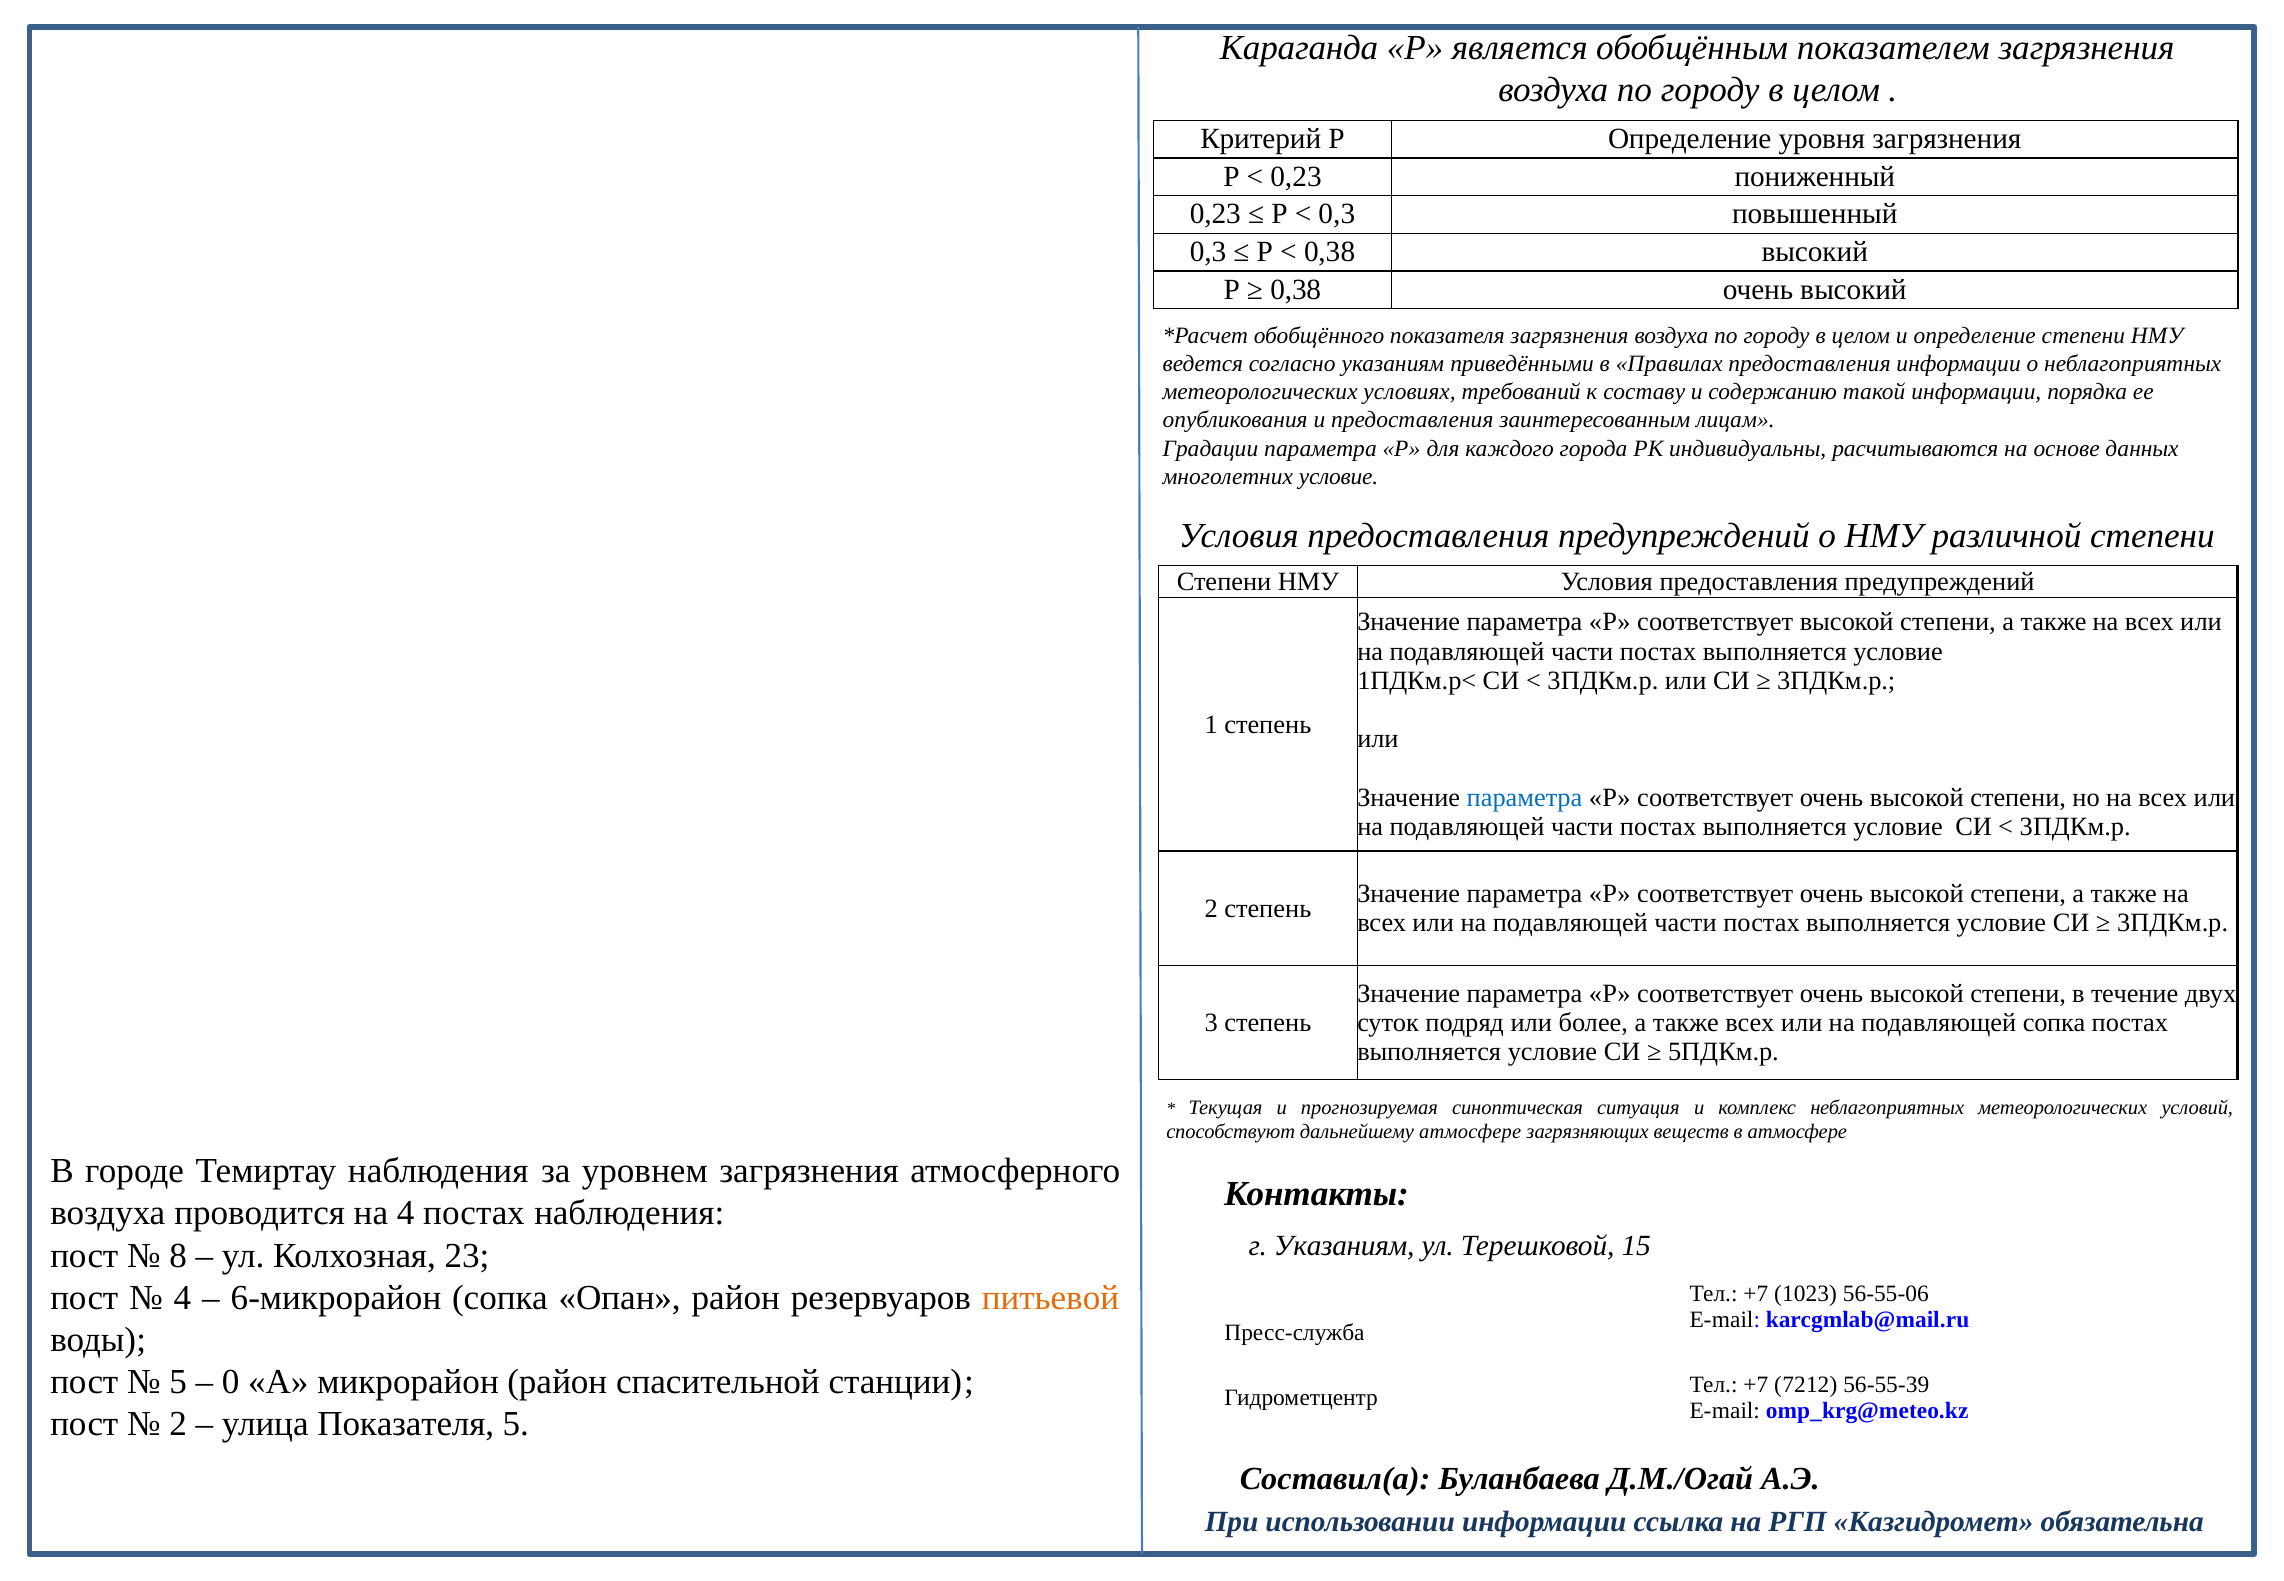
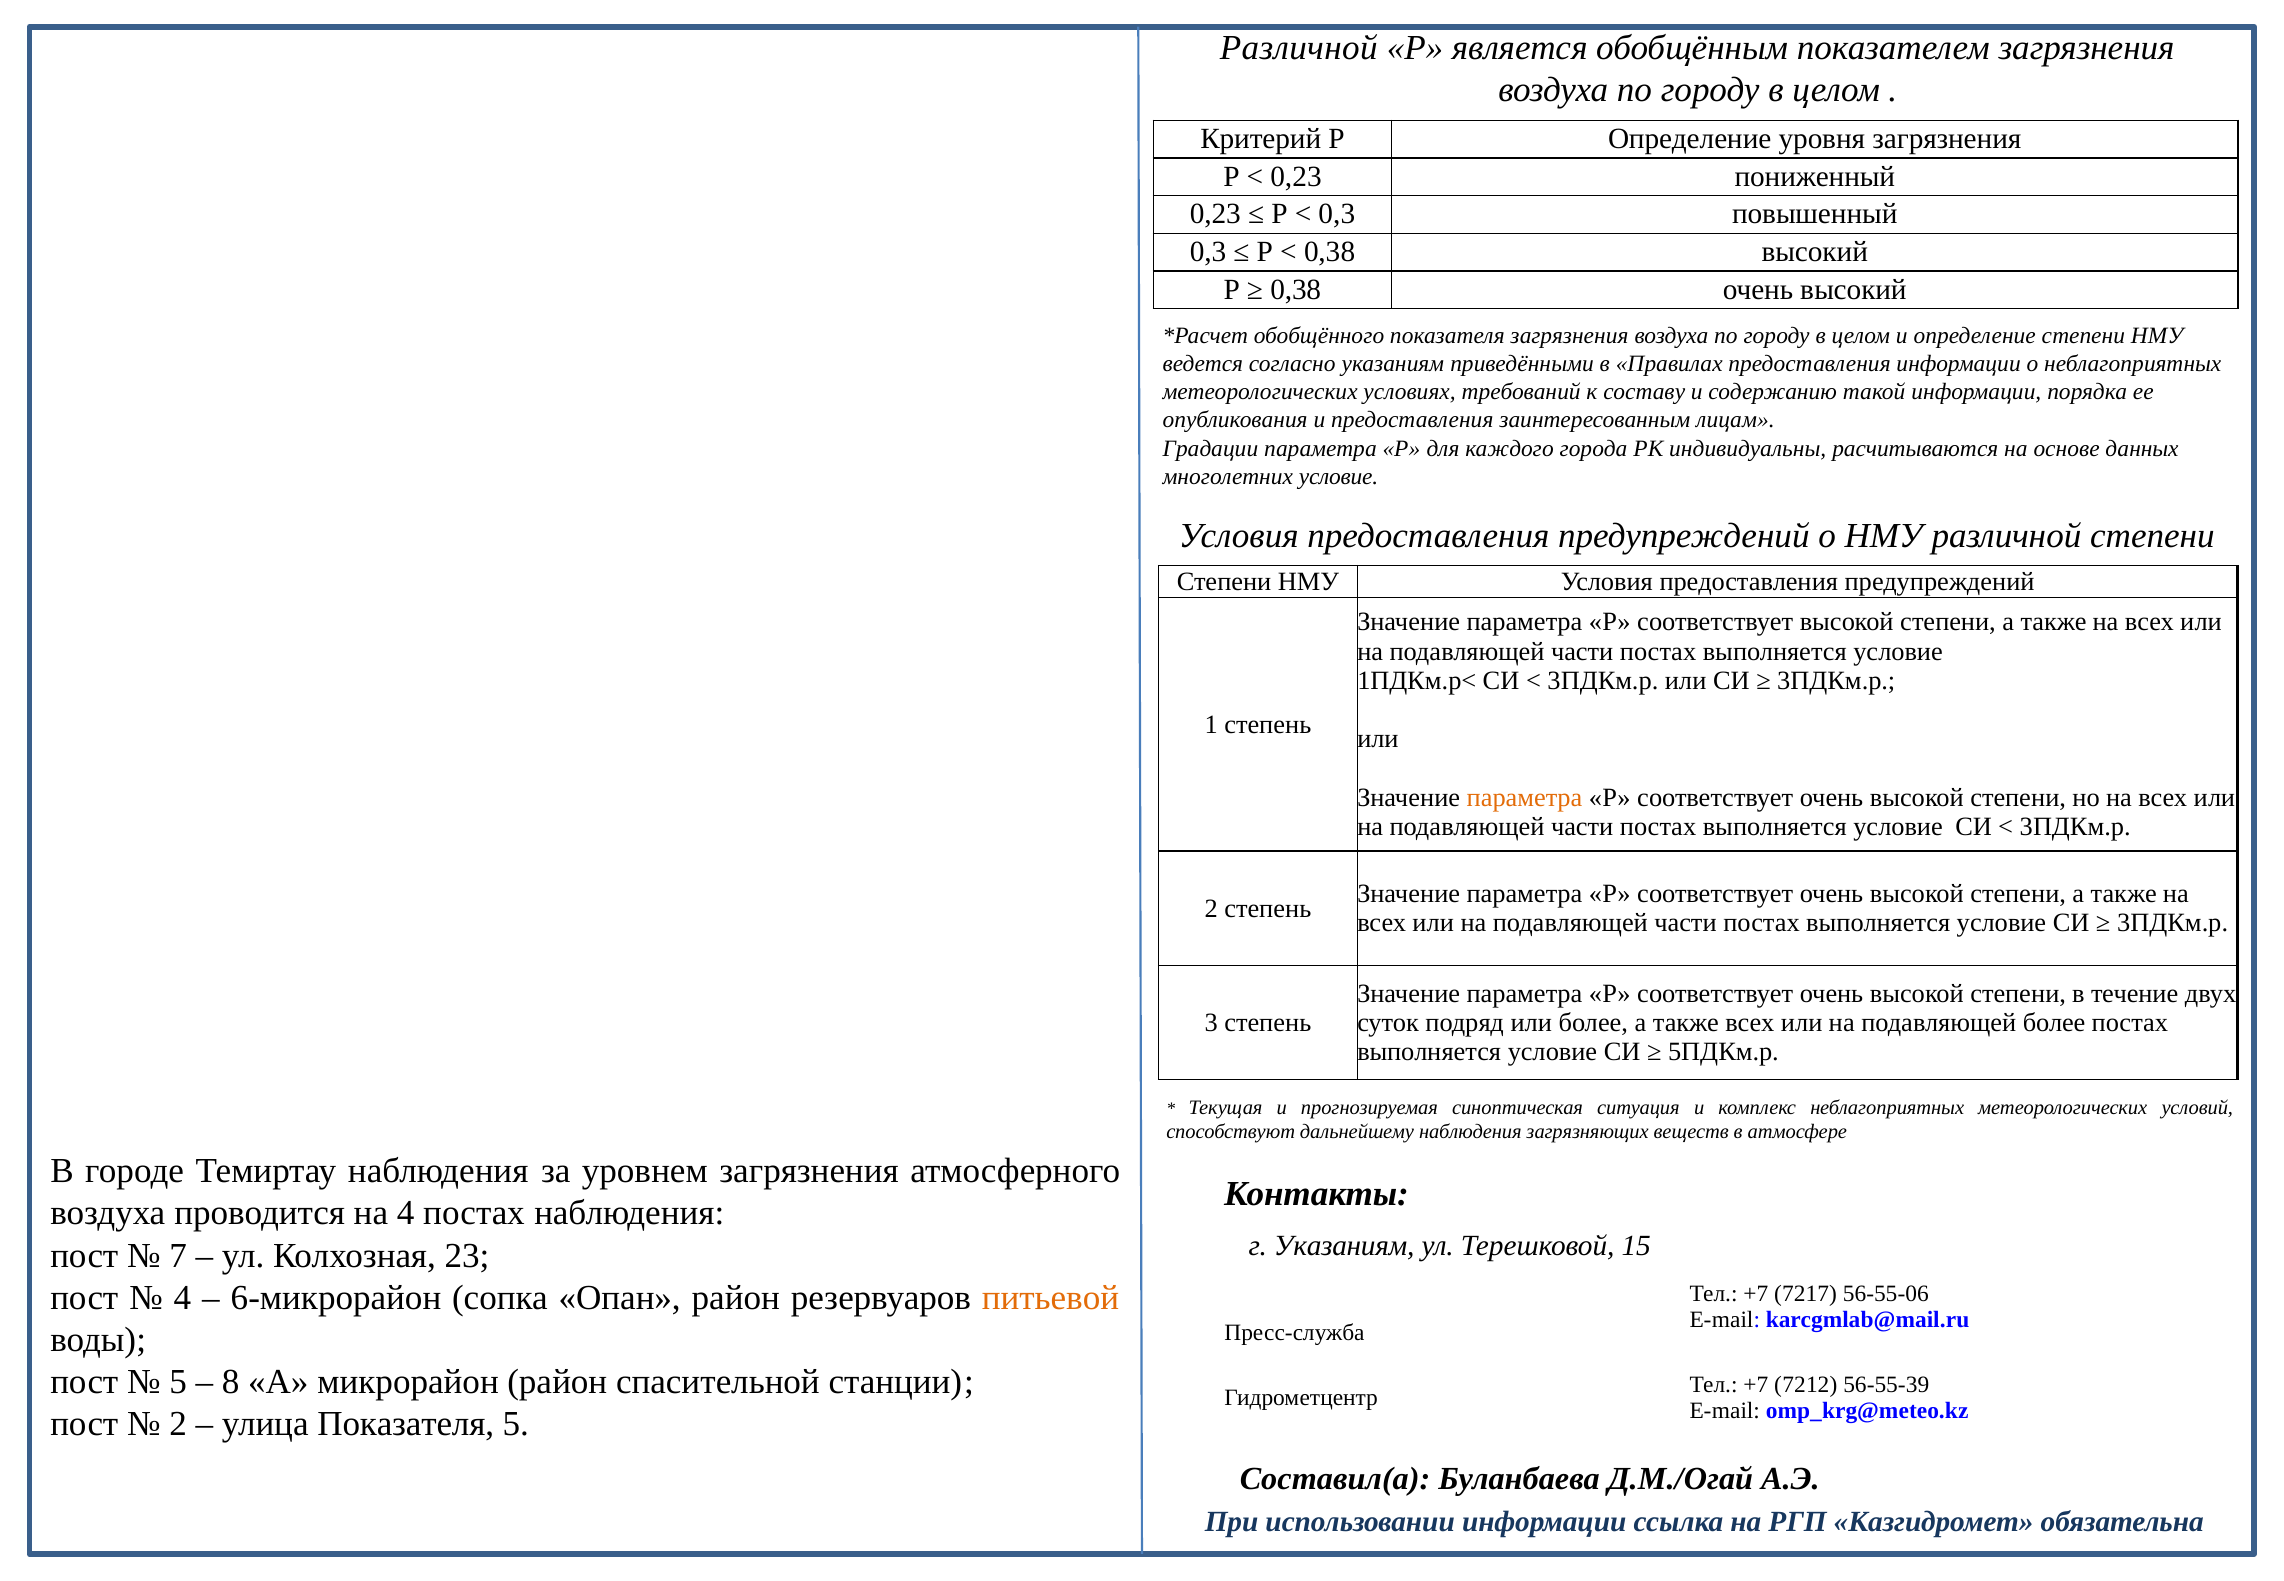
Караганда: Караганда -> Различной (1299, 48)
параметра colour: blue -> orange (1525, 798)
подавляющей сопка: сопка -> более (2054, 1023)
дальнейшему атмосфере: атмосфере -> наблюдения (1470, 1132)
8: 8 -> 7 (178, 1256)
1023: 1023 -> 7217 (1806, 1294)
0: 0 -> 8 (231, 1382)
